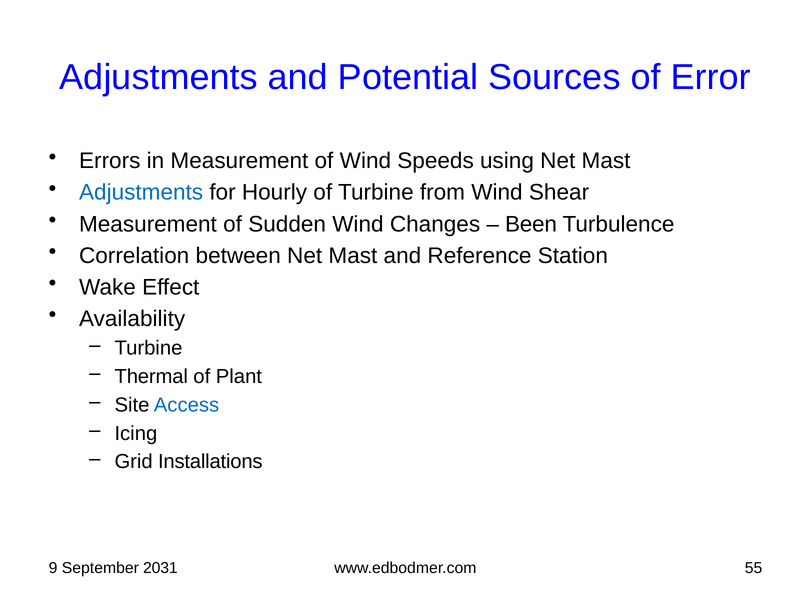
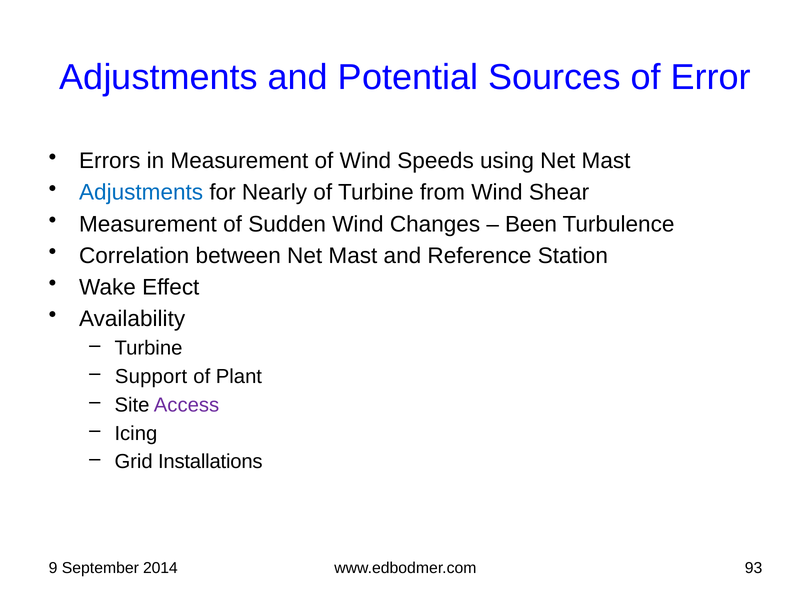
Hourly: Hourly -> Nearly (274, 193)
Thermal: Thermal -> Support (151, 377)
Access colour: blue -> purple (187, 405)
2031: 2031 -> 2014 (160, 569)
55: 55 -> 93 (754, 569)
